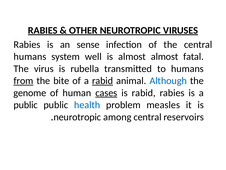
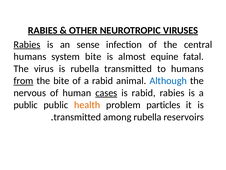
Rabies underline: none -> present (27, 44)
system well: well -> bite (93, 56)
almost almost: almost -> equine (165, 56)
rabid underline: present -> none (103, 81)
genome: genome -> nervous (30, 93)
health colour: blue -> orange (87, 105)
measles: measles -> particles (163, 105)
neurotropic: neurotropic -> transmitted (77, 117)
among central: central -> rubella (148, 117)
